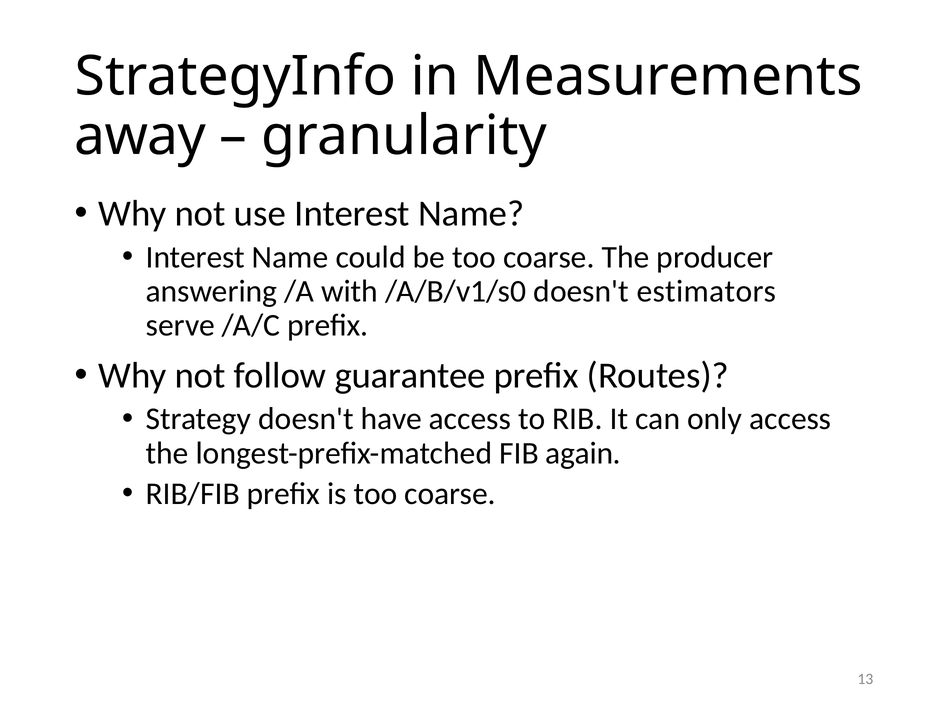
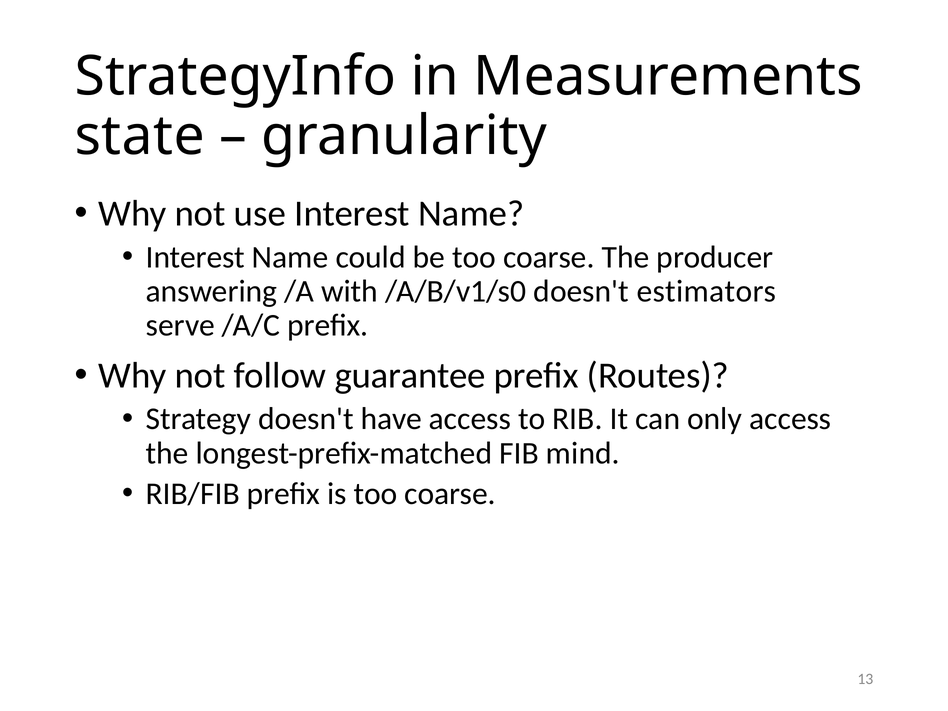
away: away -> state (140, 136)
again: again -> mind (583, 453)
